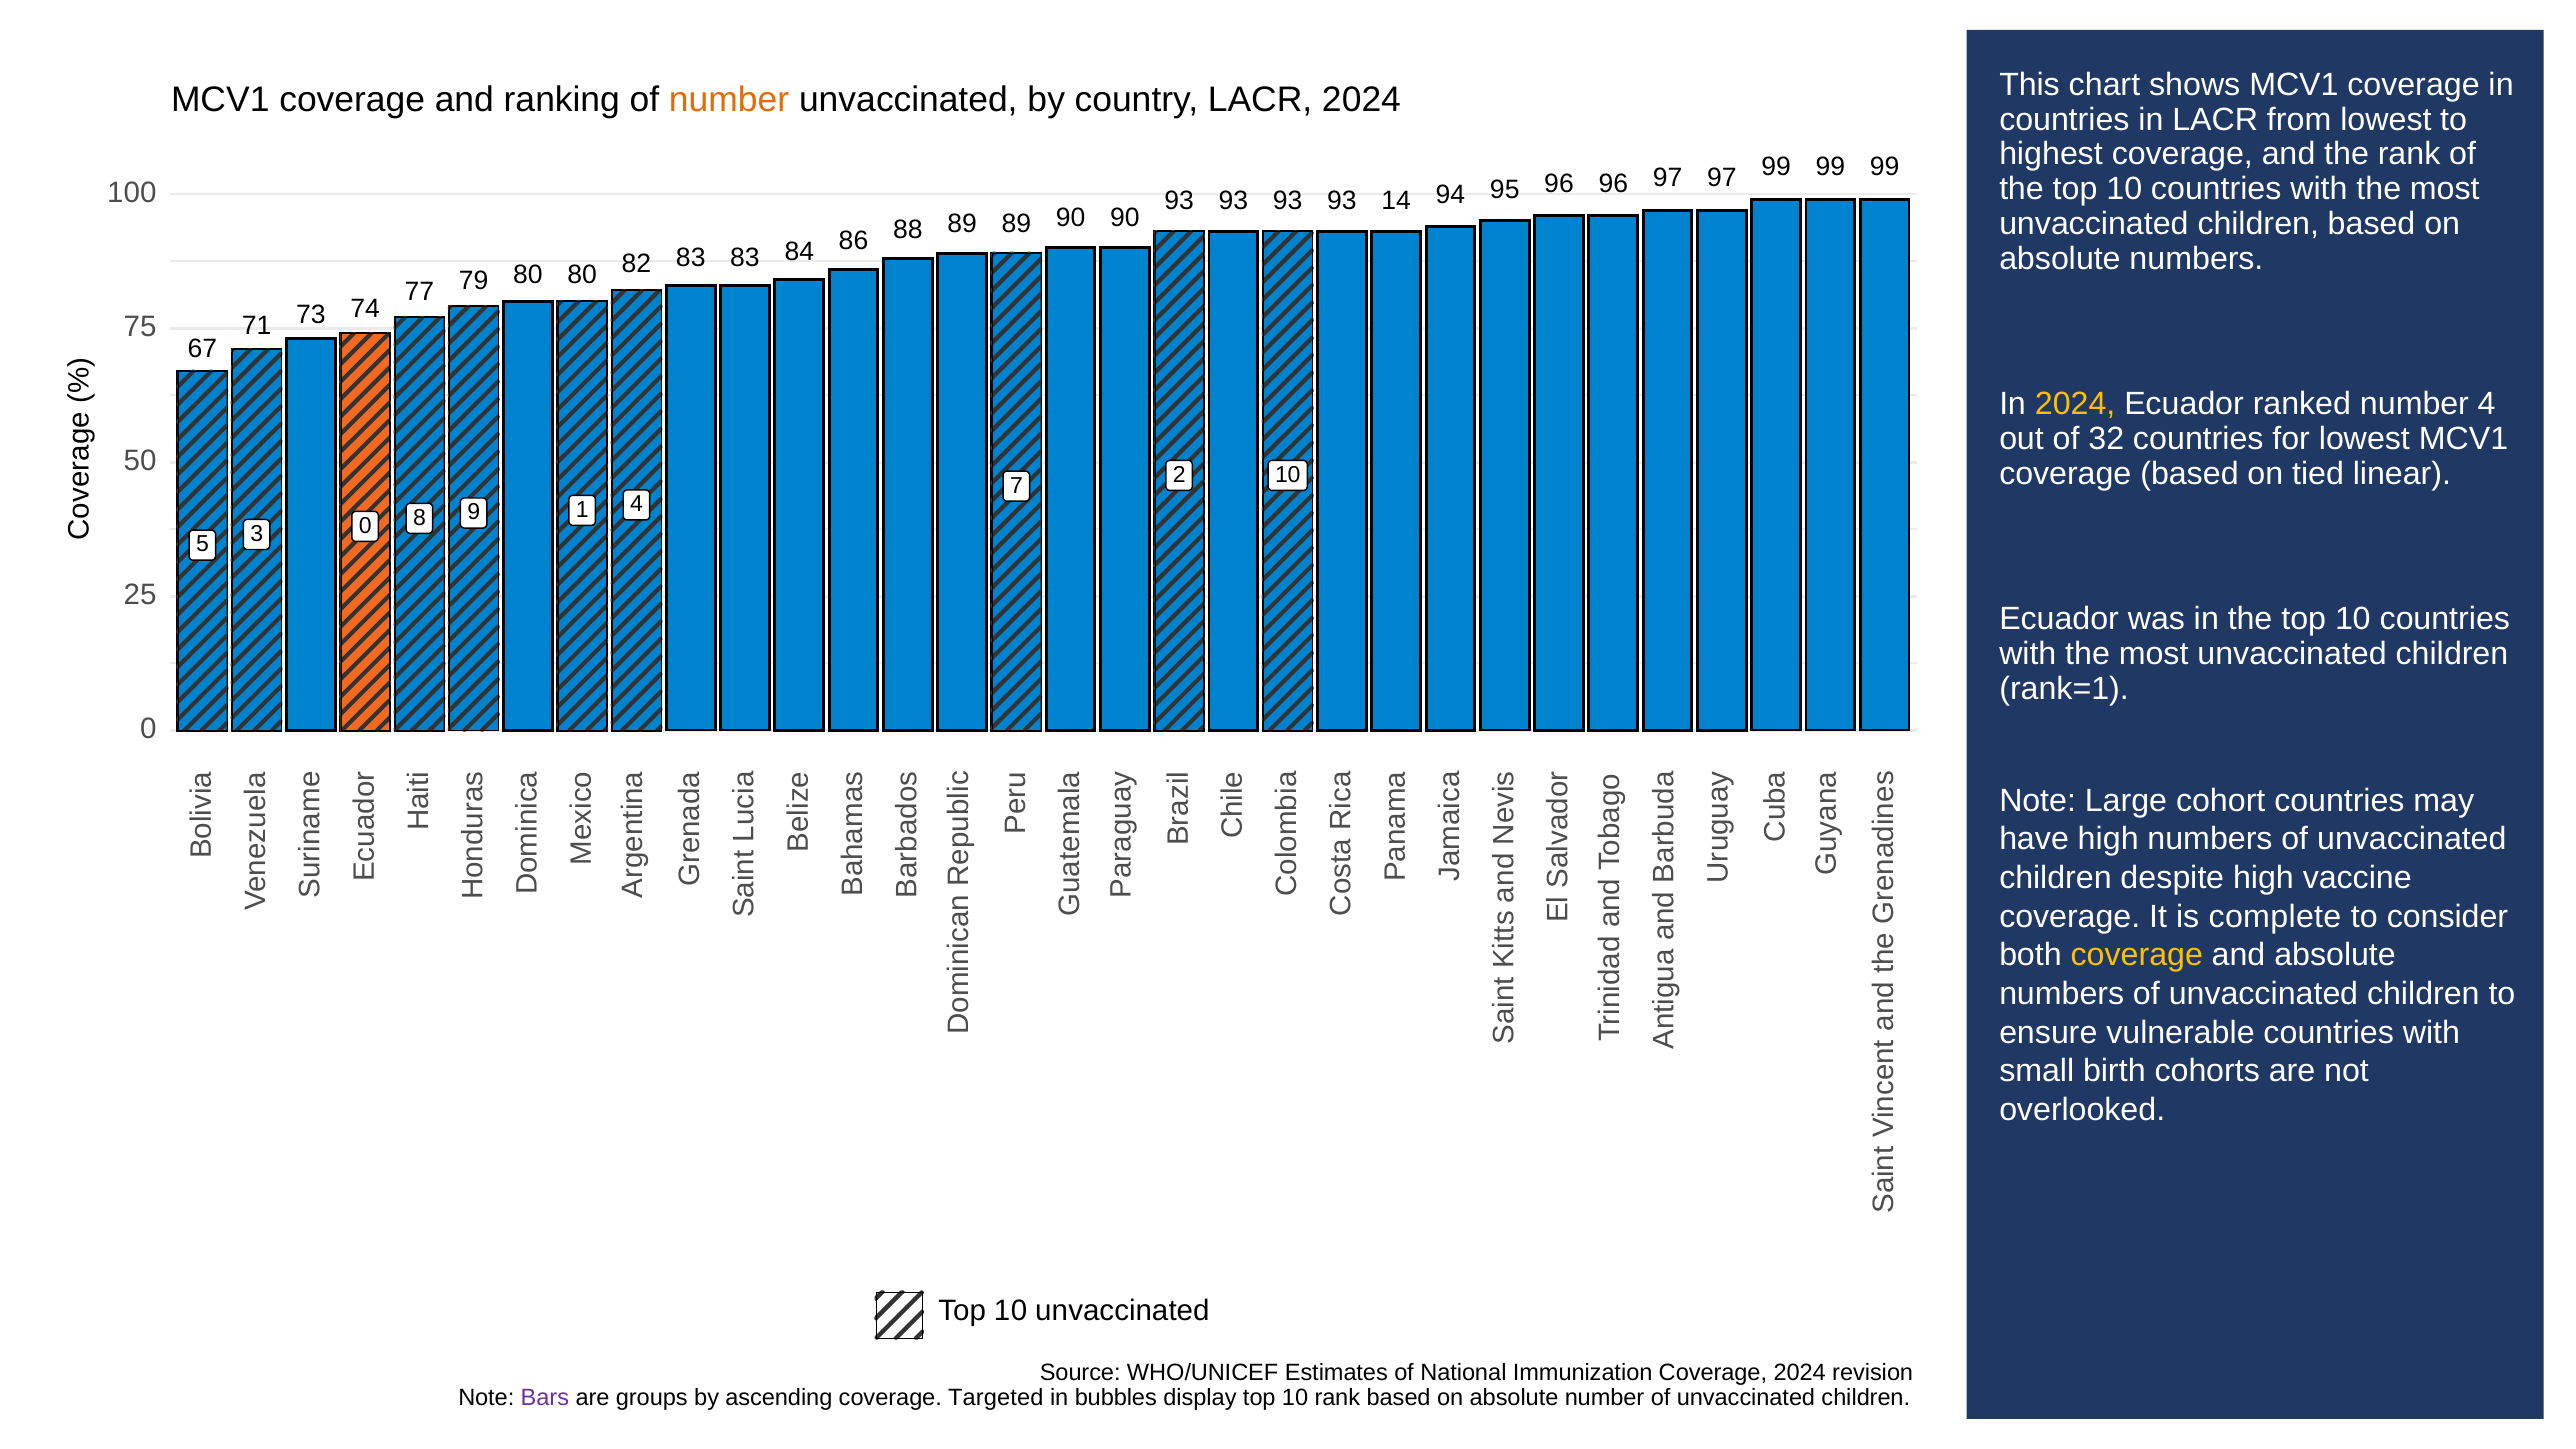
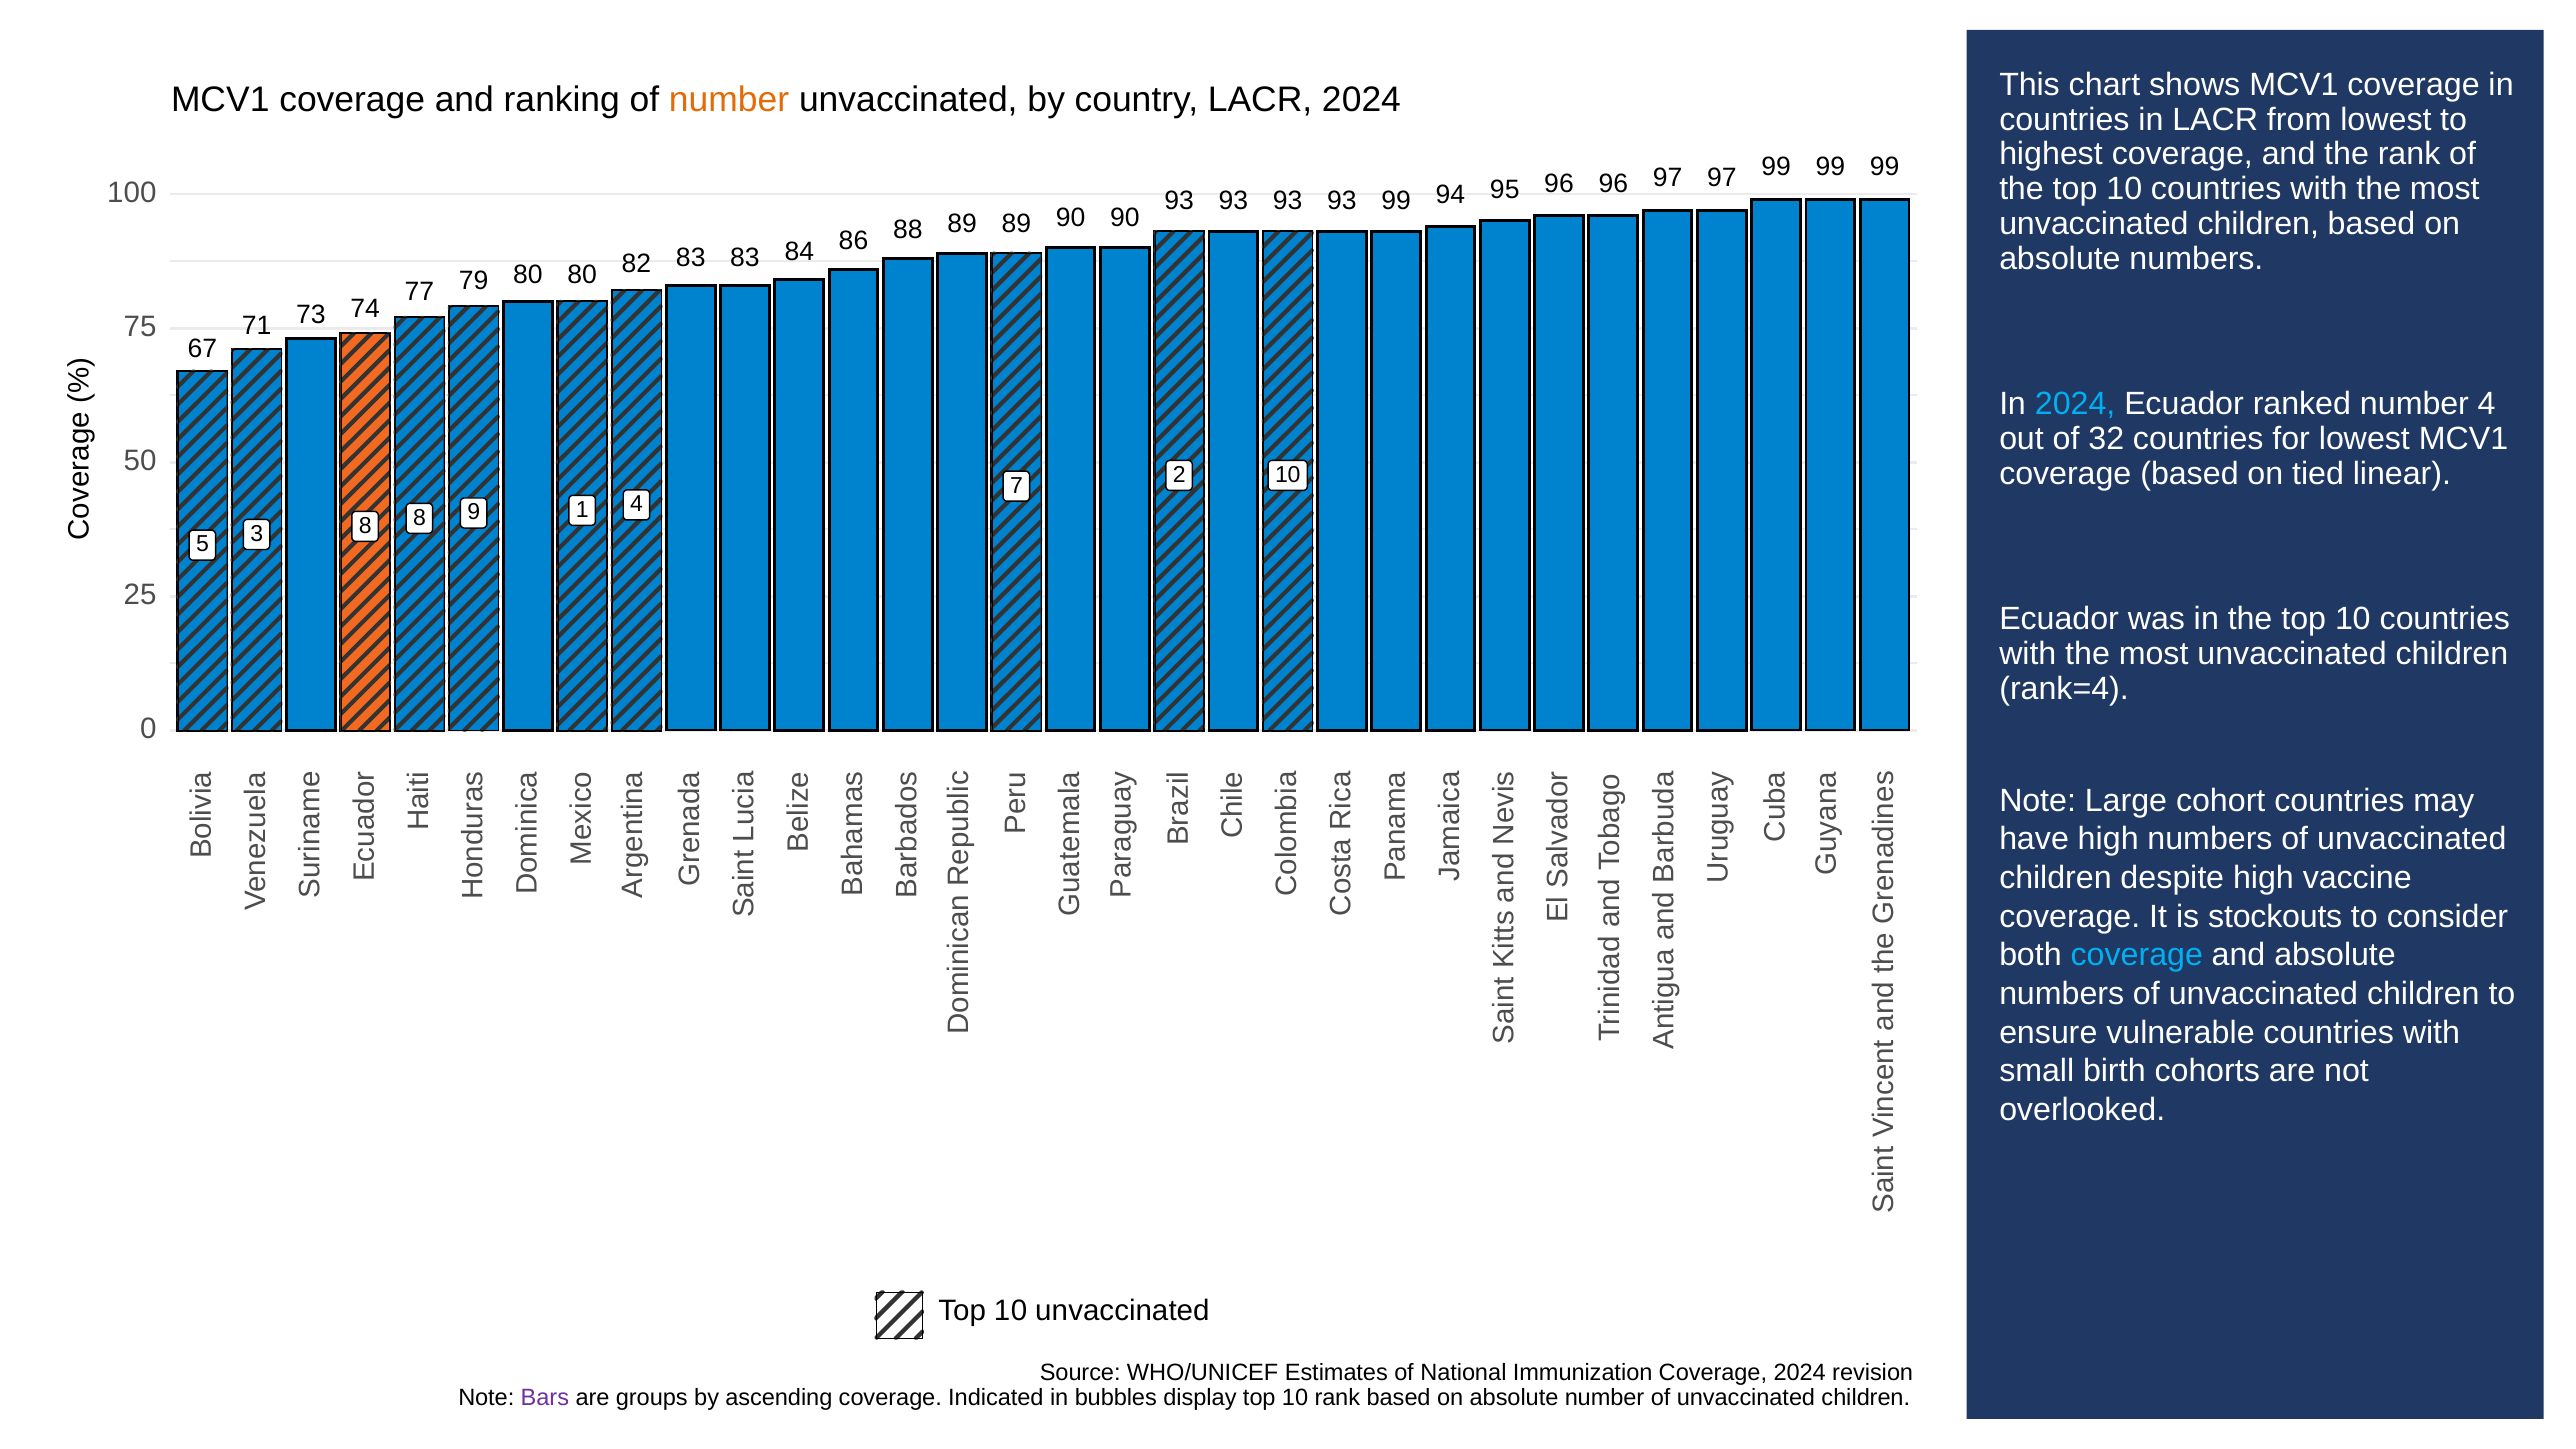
93 14: 14 -> 99 (1396, 201)
2024 colour: yellow -> light blue (2075, 404)
3 0: 0 -> 8 (365, 526)
rank=1: rank=1 -> rank=4 (2064, 689)
complete: complete -> stockouts (2275, 917)
coverage colour: yellow -> light blue (2137, 955)
Targeted: Targeted -> Indicated (996, 1398)
